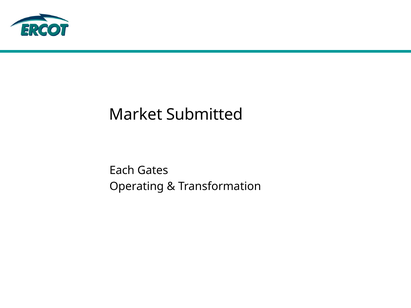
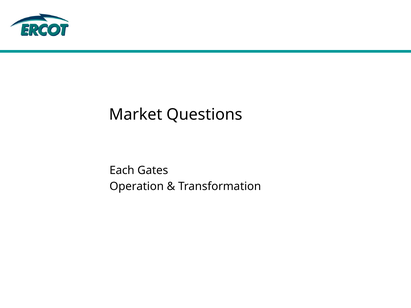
Submitted: Submitted -> Questions (204, 115)
Operating: Operating -> Operation (137, 187)
